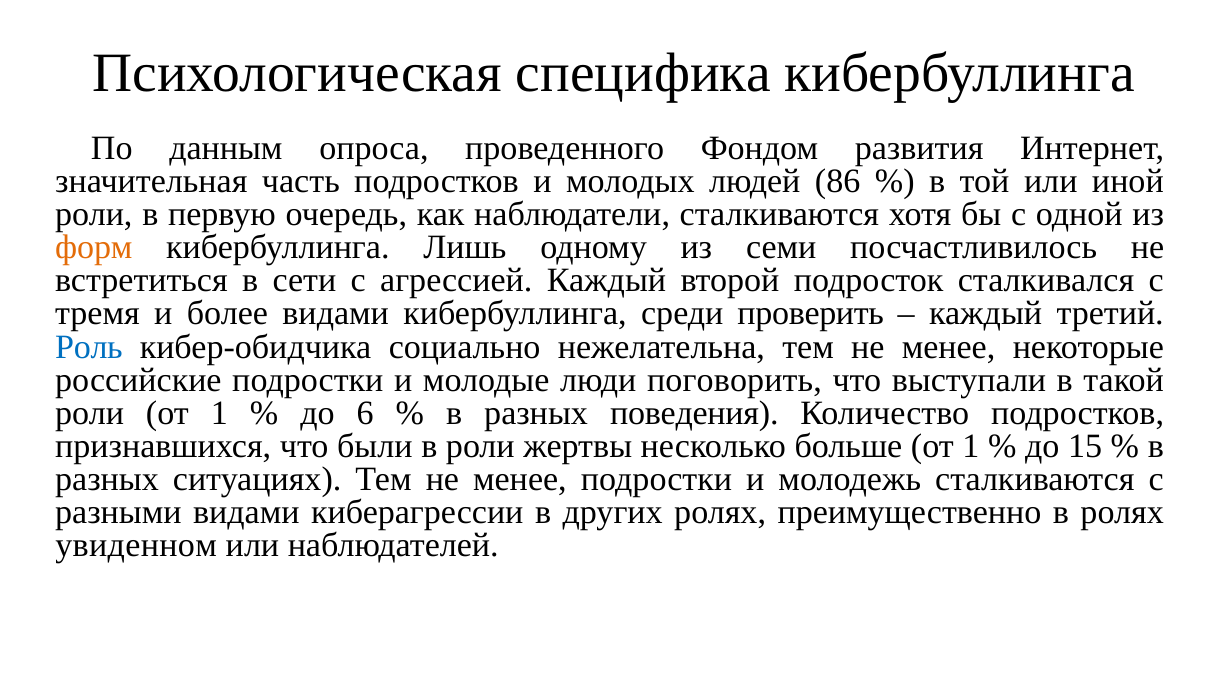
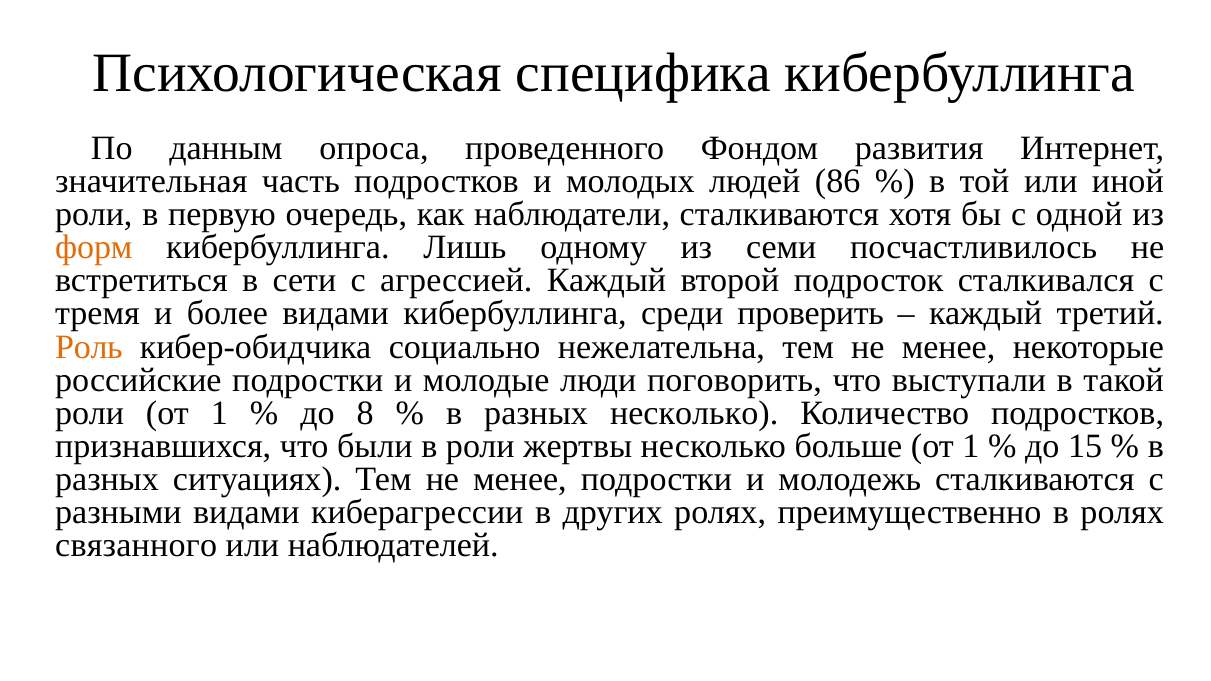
Роль colour: blue -> orange (89, 347)
6: 6 -> 8 (365, 413)
разных поведения: поведения -> несколько (694, 413)
увиденном: увиденном -> связанного (136, 546)
